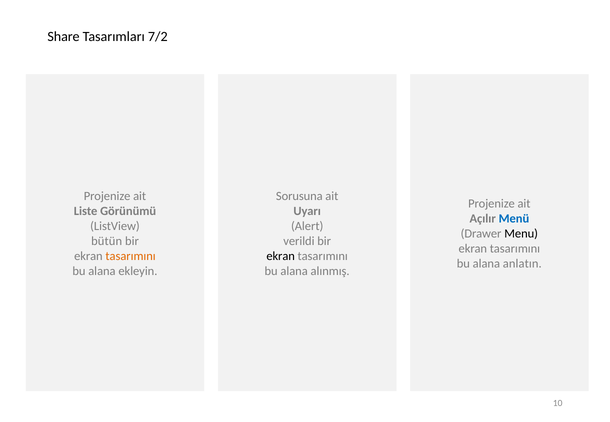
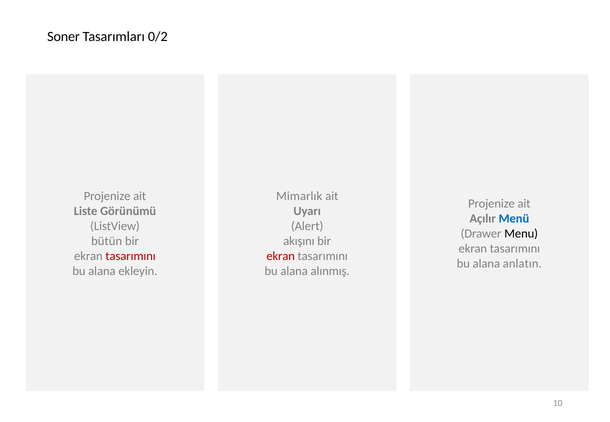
Share: Share -> Soner (64, 37)
7/2: 7/2 -> 0/2 (158, 37)
Sorusuna: Sorusuna -> Mimarlık (299, 196)
verildi: verildi -> akışını (299, 241)
tasarımını colour: orange -> red (131, 256)
ekran colour: black -> red (281, 256)
